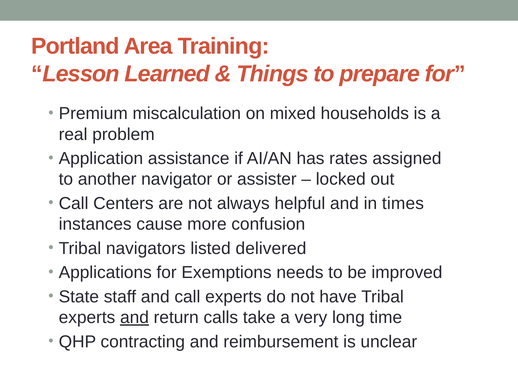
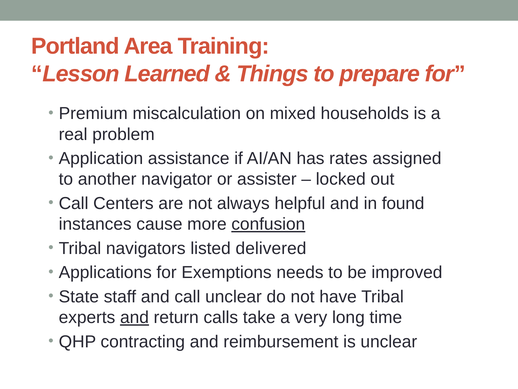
times: times -> found (403, 203)
confusion underline: none -> present (268, 224)
call experts: experts -> unclear (233, 296)
